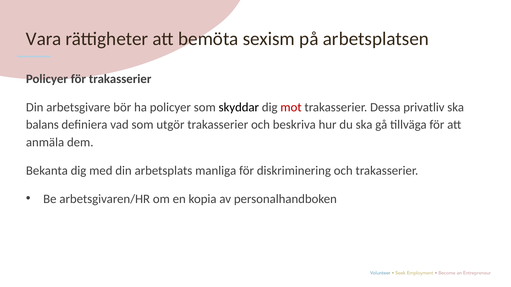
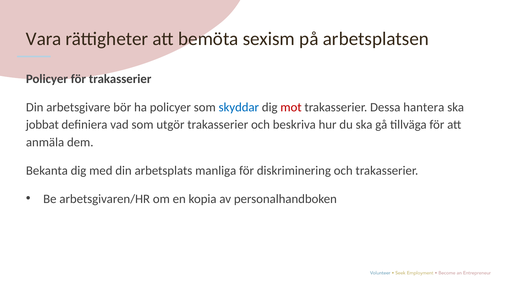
skyddar colour: black -> blue (239, 107)
privatliv: privatliv -> hantera (424, 107)
balans: balans -> jobbat (42, 125)
